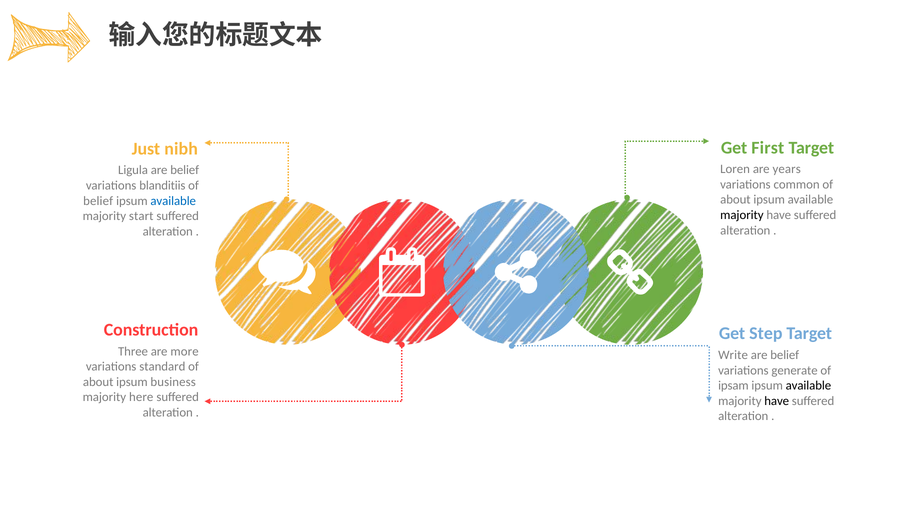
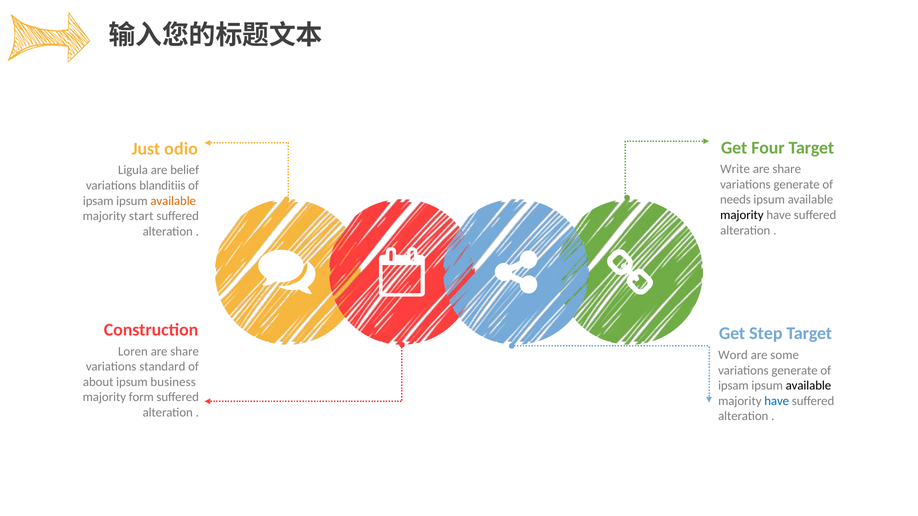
First: First -> Four (768, 148)
nibh: nibh -> odio (181, 149)
Loren: Loren -> Write (735, 169)
years: years -> share (787, 169)
common: common -> generate (797, 185)
about: about -> needs (735, 200)
belief: belief -> ipsam (98, 201)
available colour: blue -> orange (173, 201)
Three: Three -> Loren (133, 352)
more: more -> share (185, 352)
Write: Write -> Word (733, 355)
belief: belief -> some (785, 355)
here: here -> form (141, 397)
have colour: black -> blue (777, 401)
